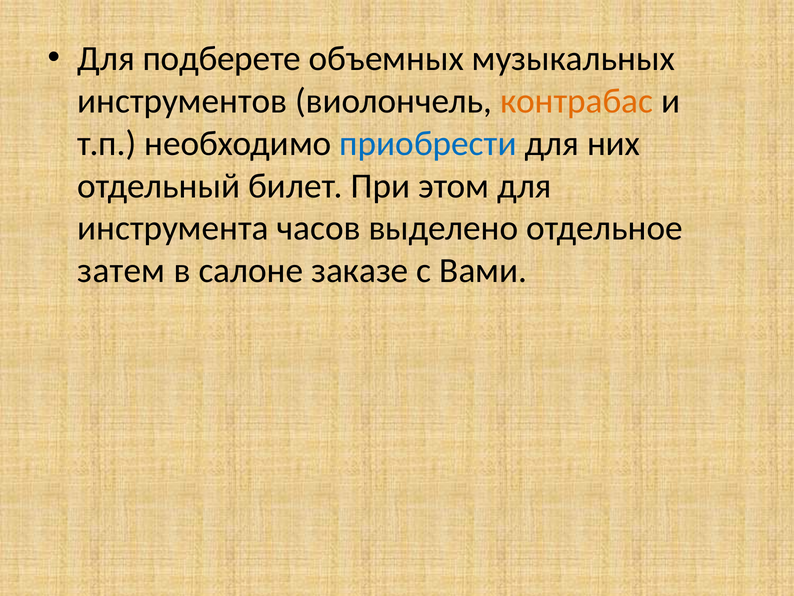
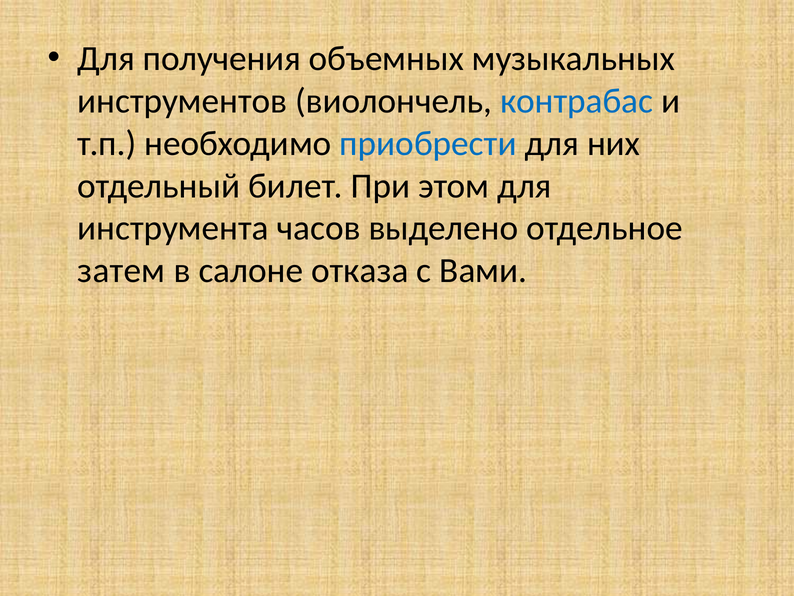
подберете: подберете -> получения (222, 59)
контрабас colour: orange -> blue (577, 101)
заказе: заказе -> отказа (360, 270)
